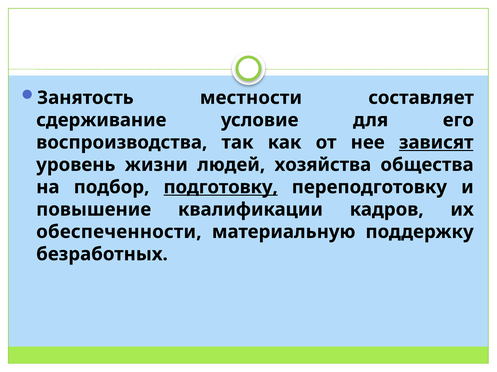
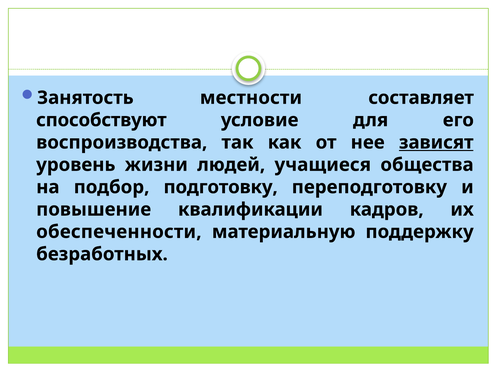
сдерживание: сдерживание -> способствуют (101, 120)
хозяйства: хозяйства -> учащиеся (323, 165)
подготовку underline: present -> none (221, 187)
